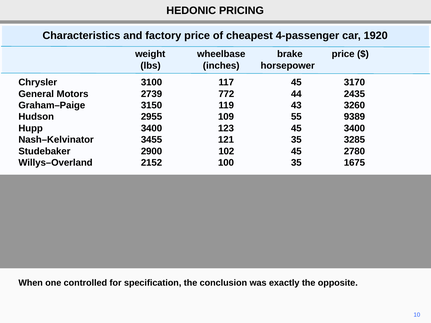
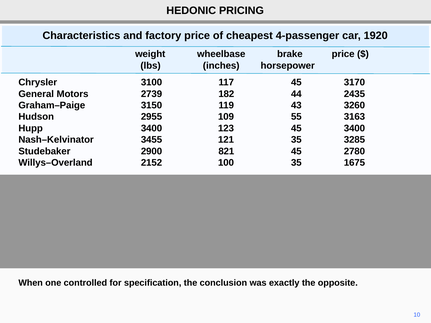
772: 772 -> 182 (226, 94)
9389: 9389 -> 3163 (354, 117)
102: 102 -> 821 (226, 151)
